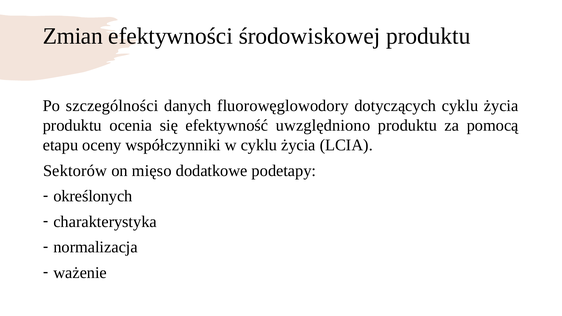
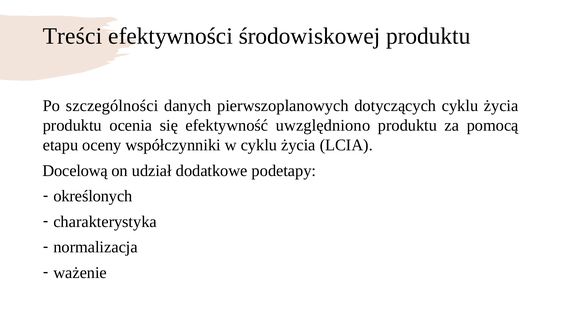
Zmian: Zmian -> Treści (73, 36)
fluorowęglowodory: fluorowęglowodory -> pierwszoplanowych (283, 106)
Sektorów: Sektorów -> Docelową (75, 171)
mięso: mięso -> udział (152, 171)
